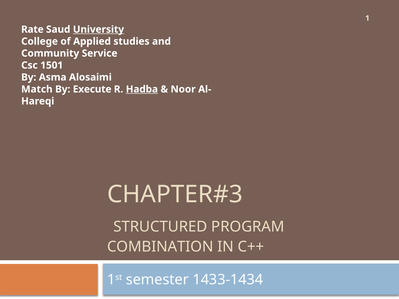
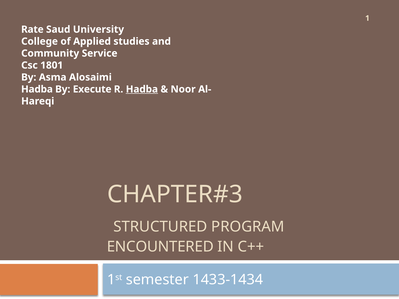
University underline: present -> none (98, 29)
1501: 1501 -> 1801 (52, 65)
Match: Match -> Hadba (37, 89)
COMBINATION: COMBINATION -> ENCOUNTERED (160, 247)
